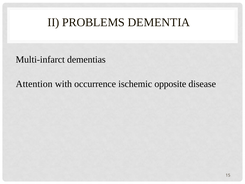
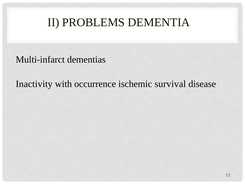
Attention: Attention -> Inactivity (34, 84)
opposite: opposite -> survival (170, 84)
